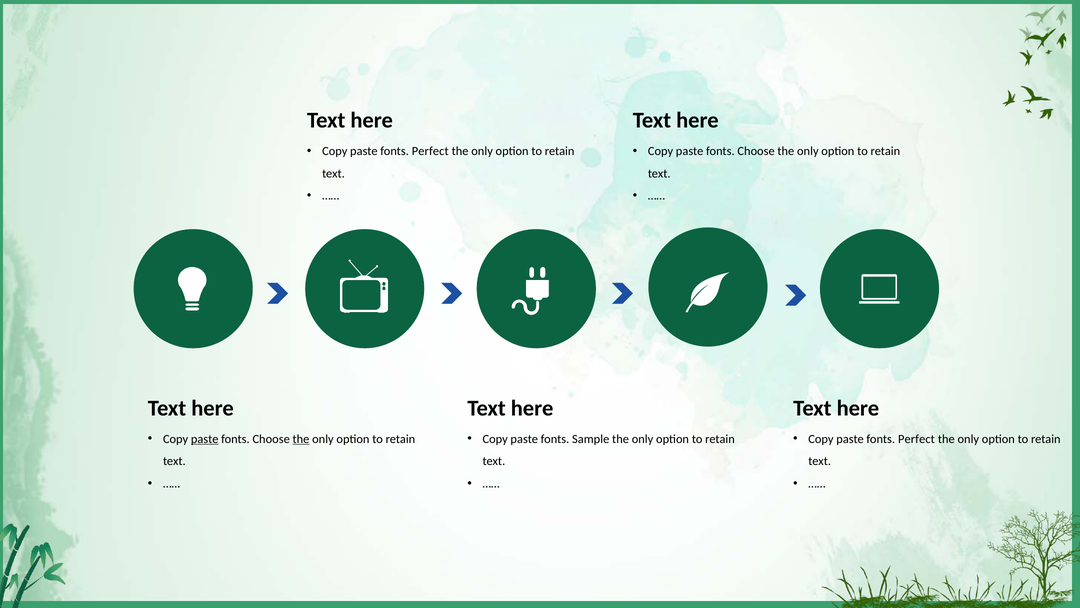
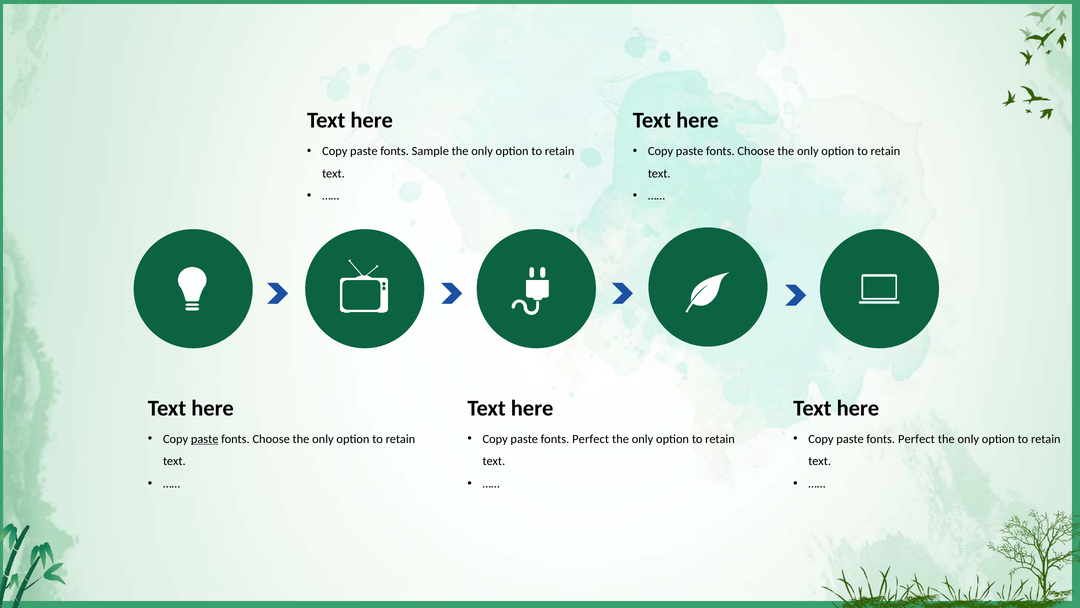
Perfect: Perfect -> Sample (430, 151)
the underline: present -> none (301, 439)
Sample: Sample -> Perfect (591, 439)
